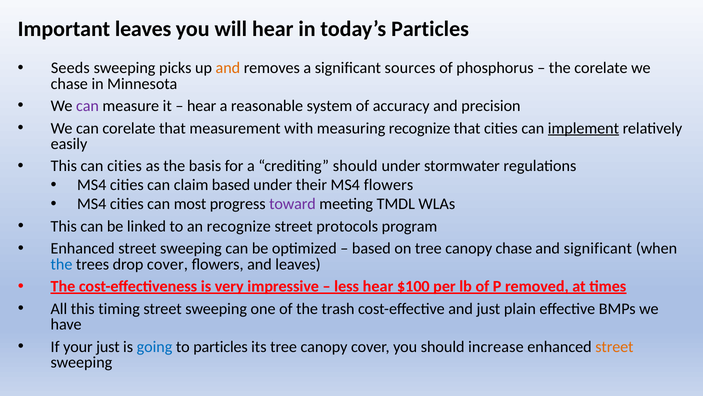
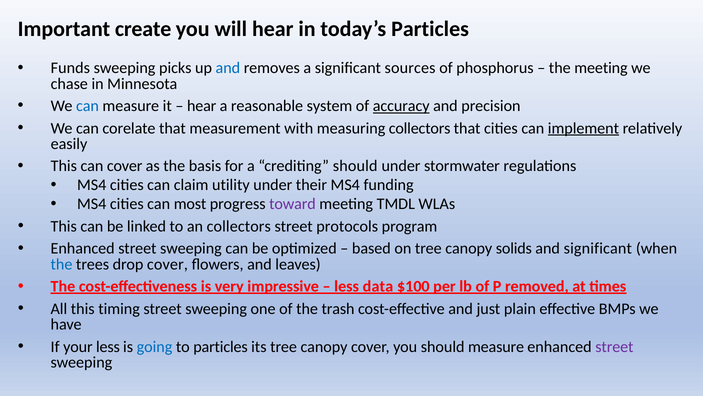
Important leaves: leaves -> create (143, 29)
Seeds: Seeds -> Funds (70, 68)
and colour: orange -> blue (228, 68)
the corelate: corelate -> meeting (601, 68)
can colour: purple -> blue (87, 106)
accuracy underline: none -> present (401, 106)
measuring recognize: recognize -> collectors (420, 128)
can cities: cities -> cover (125, 166)
claim based: based -> utility (231, 185)
MS4 flowers: flowers -> funding (389, 185)
an recognize: recognize -> collectors (239, 226)
canopy chase: chase -> solids (514, 248)
less hear: hear -> data (378, 286)
your just: just -> less (108, 346)
should increase: increase -> measure (496, 346)
street colour: orange -> purple (614, 346)
